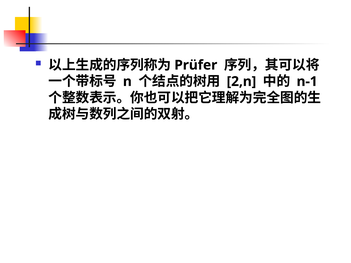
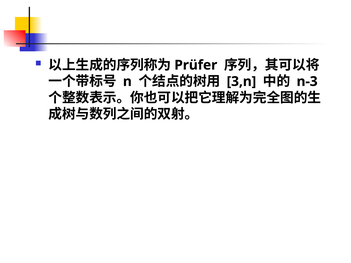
2,n: 2,n -> 3,n (241, 82)
n-1: n-1 -> n-3 (307, 82)
